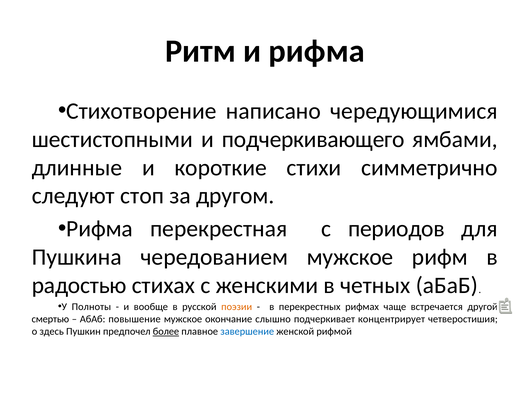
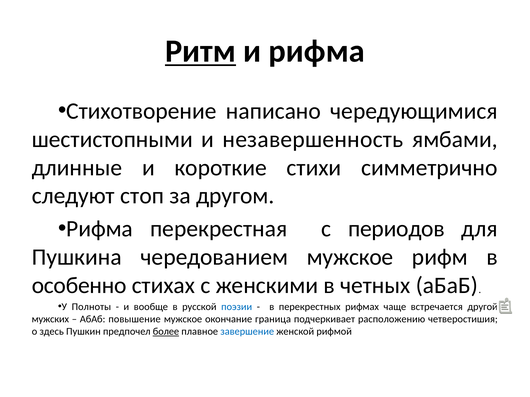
Ритм underline: none -> present (200, 51)
подчеркивающего: подчеркивающего -> незавершенность (313, 139)
радостью: радостью -> особенно (79, 286)
поэзии colour: orange -> blue (237, 307)
смертью: смертью -> мужских (50, 320)
слышно: слышно -> граница (273, 320)
концентрирует: концентрирует -> расположению (392, 320)
